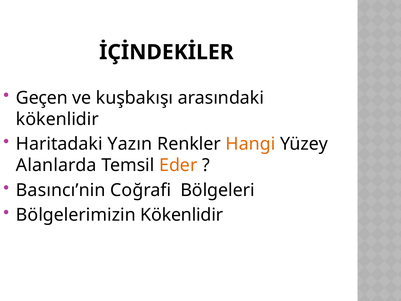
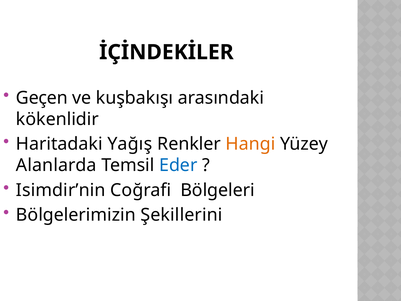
Yazın: Yazın -> Yağış (130, 144)
Eder colour: orange -> blue (178, 165)
Basıncı’nin: Basıncı’nin -> Isimdir’nin (61, 190)
Bölgelerimizin Kökenlidir: Kökenlidir -> Şekillerini (182, 215)
